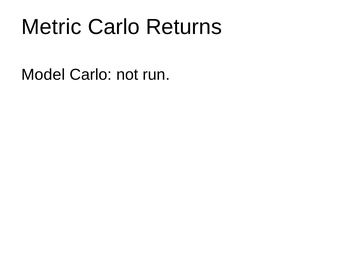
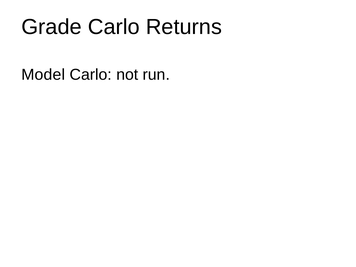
Metric: Metric -> Grade (52, 27)
